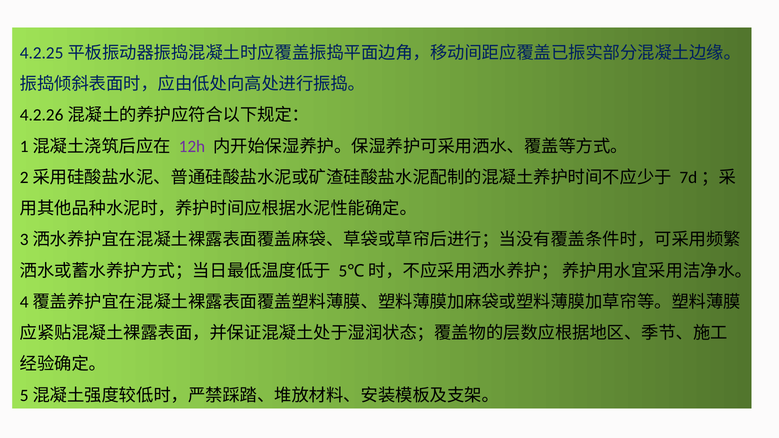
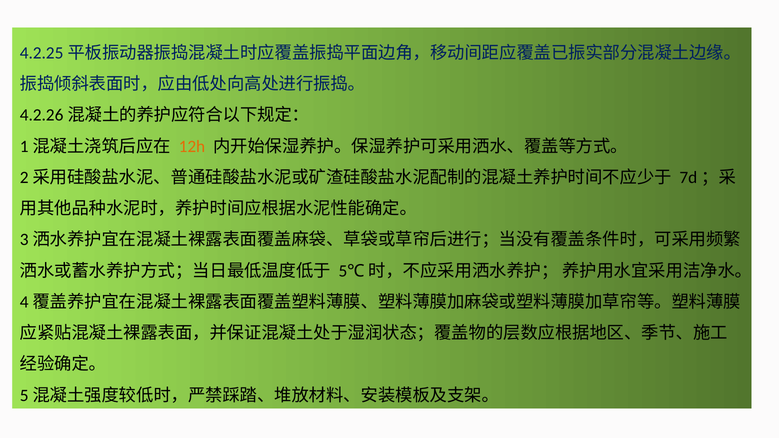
12h colour: purple -> orange (192, 146)
